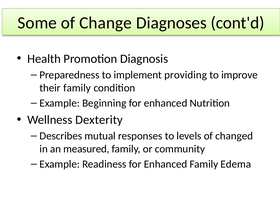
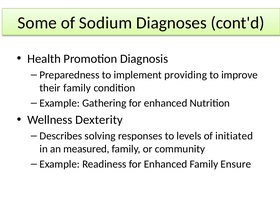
Change: Change -> Sodium (106, 23)
Beginning: Beginning -> Gathering (104, 103)
mutual: mutual -> solving (100, 136)
changed: changed -> initiated (234, 136)
Edema: Edema -> Ensure (236, 164)
